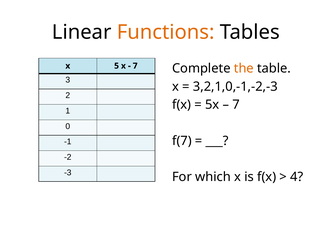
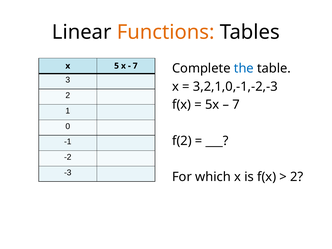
the colour: orange -> blue (244, 68)
f(7: f(7 -> f(2 (182, 141)
4: 4 -> 2 (297, 177)
